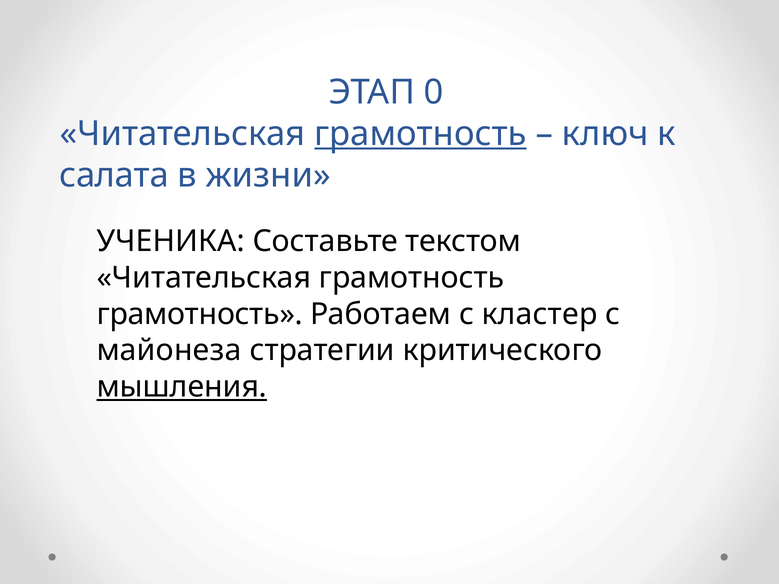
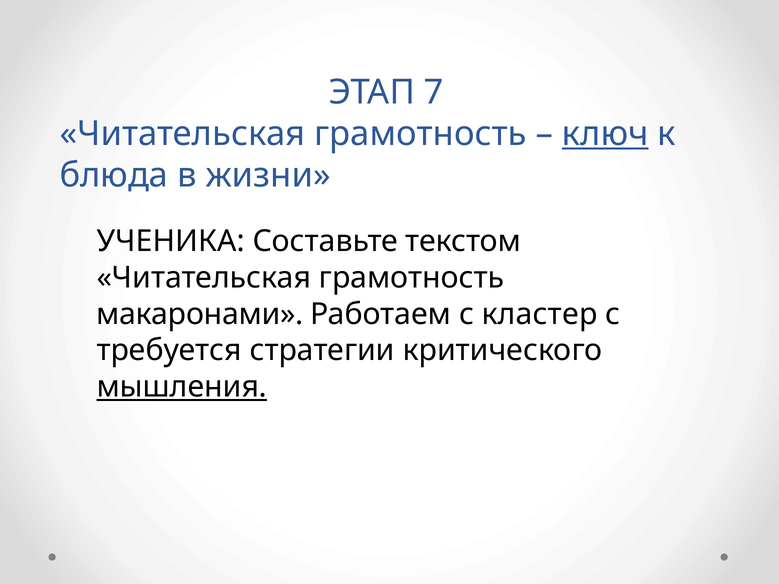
0: 0 -> 7 (434, 92)
грамотность underline: present -> none (421, 134)
ключ underline: none -> present (605, 134)
салата: салата -> блюда (114, 175)
грамотность: грамотность -> макаронами (200, 314)
майонеза: майонеза -> требуется (169, 351)
